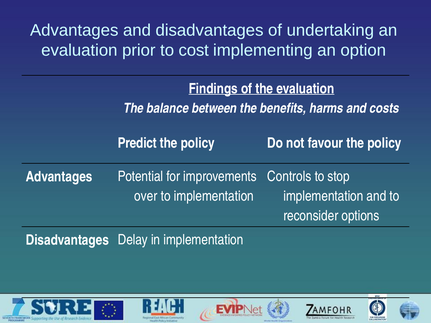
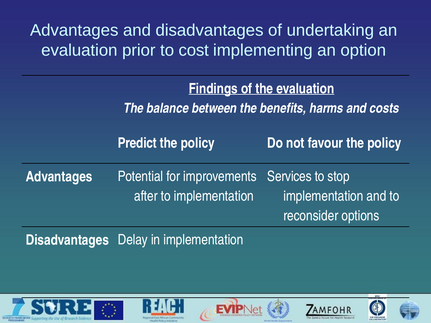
Controls: Controls -> Services (289, 177)
over: over -> after (146, 196)
